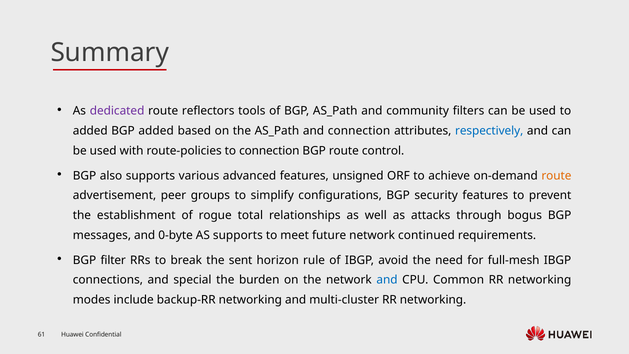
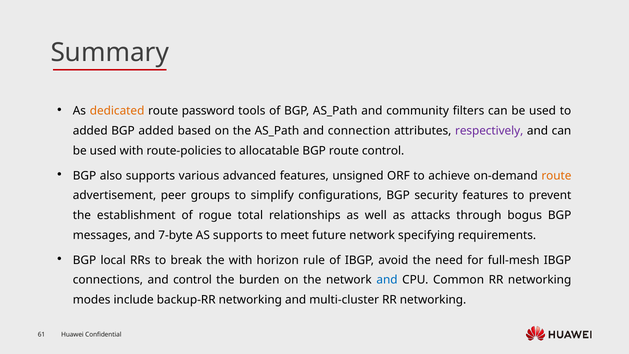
dedicated colour: purple -> orange (117, 111)
reflectors: reflectors -> password (208, 111)
respectively colour: blue -> purple (489, 131)
to connection: connection -> allocatable (269, 151)
0-byte: 0-byte -> 7-byte (176, 235)
continued: continued -> specifying (426, 235)
filter: filter -> local (113, 260)
the sent: sent -> with (241, 260)
and special: special -> control (193, 280)
